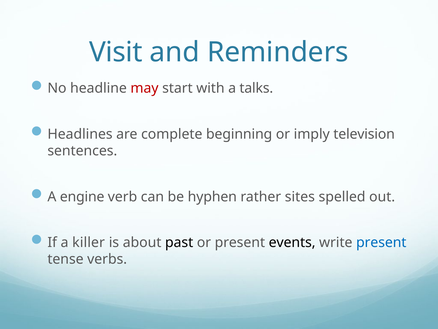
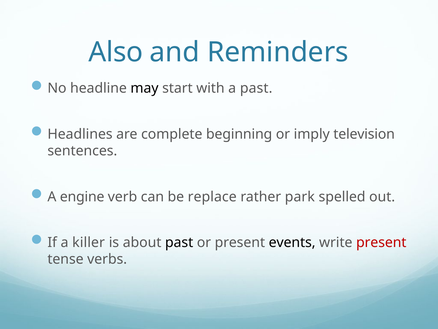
Visit: Visit -> Also (116, 52)
may colour: red -> black (145, 88)
a talks: talks -> past (256, 88)
hyphen: hyphen -> replace (212, 196)
sites: sites -> park (300, 196)
present colour: blue -> red (381, 242)
